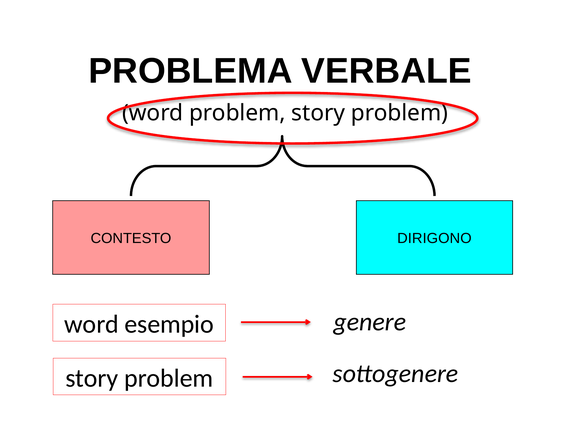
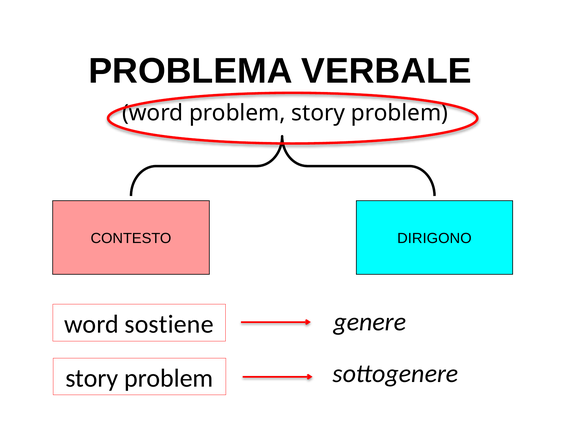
esempio: esempio -> sostiene (169, 324)
